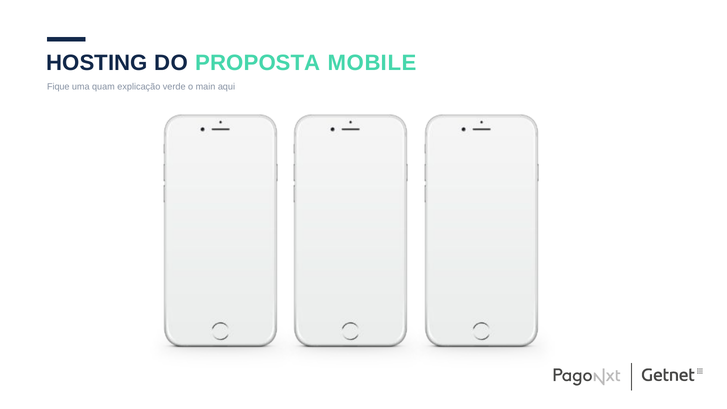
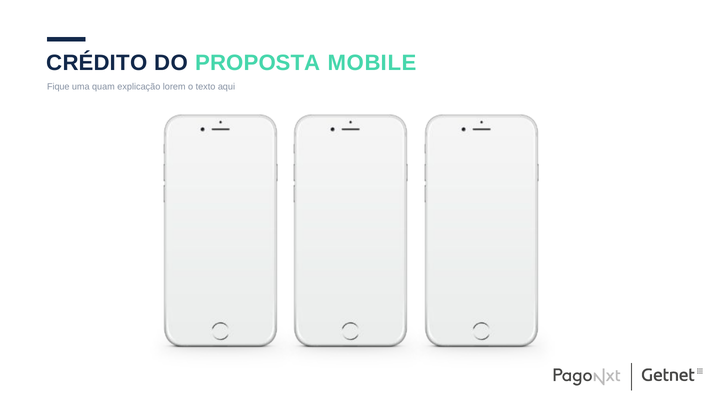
HOSTING: HOSTING -> CRÉDITO (97, 63)
verde: verde -> lorem (174, 87)
main: main -> texto (205, 87)
